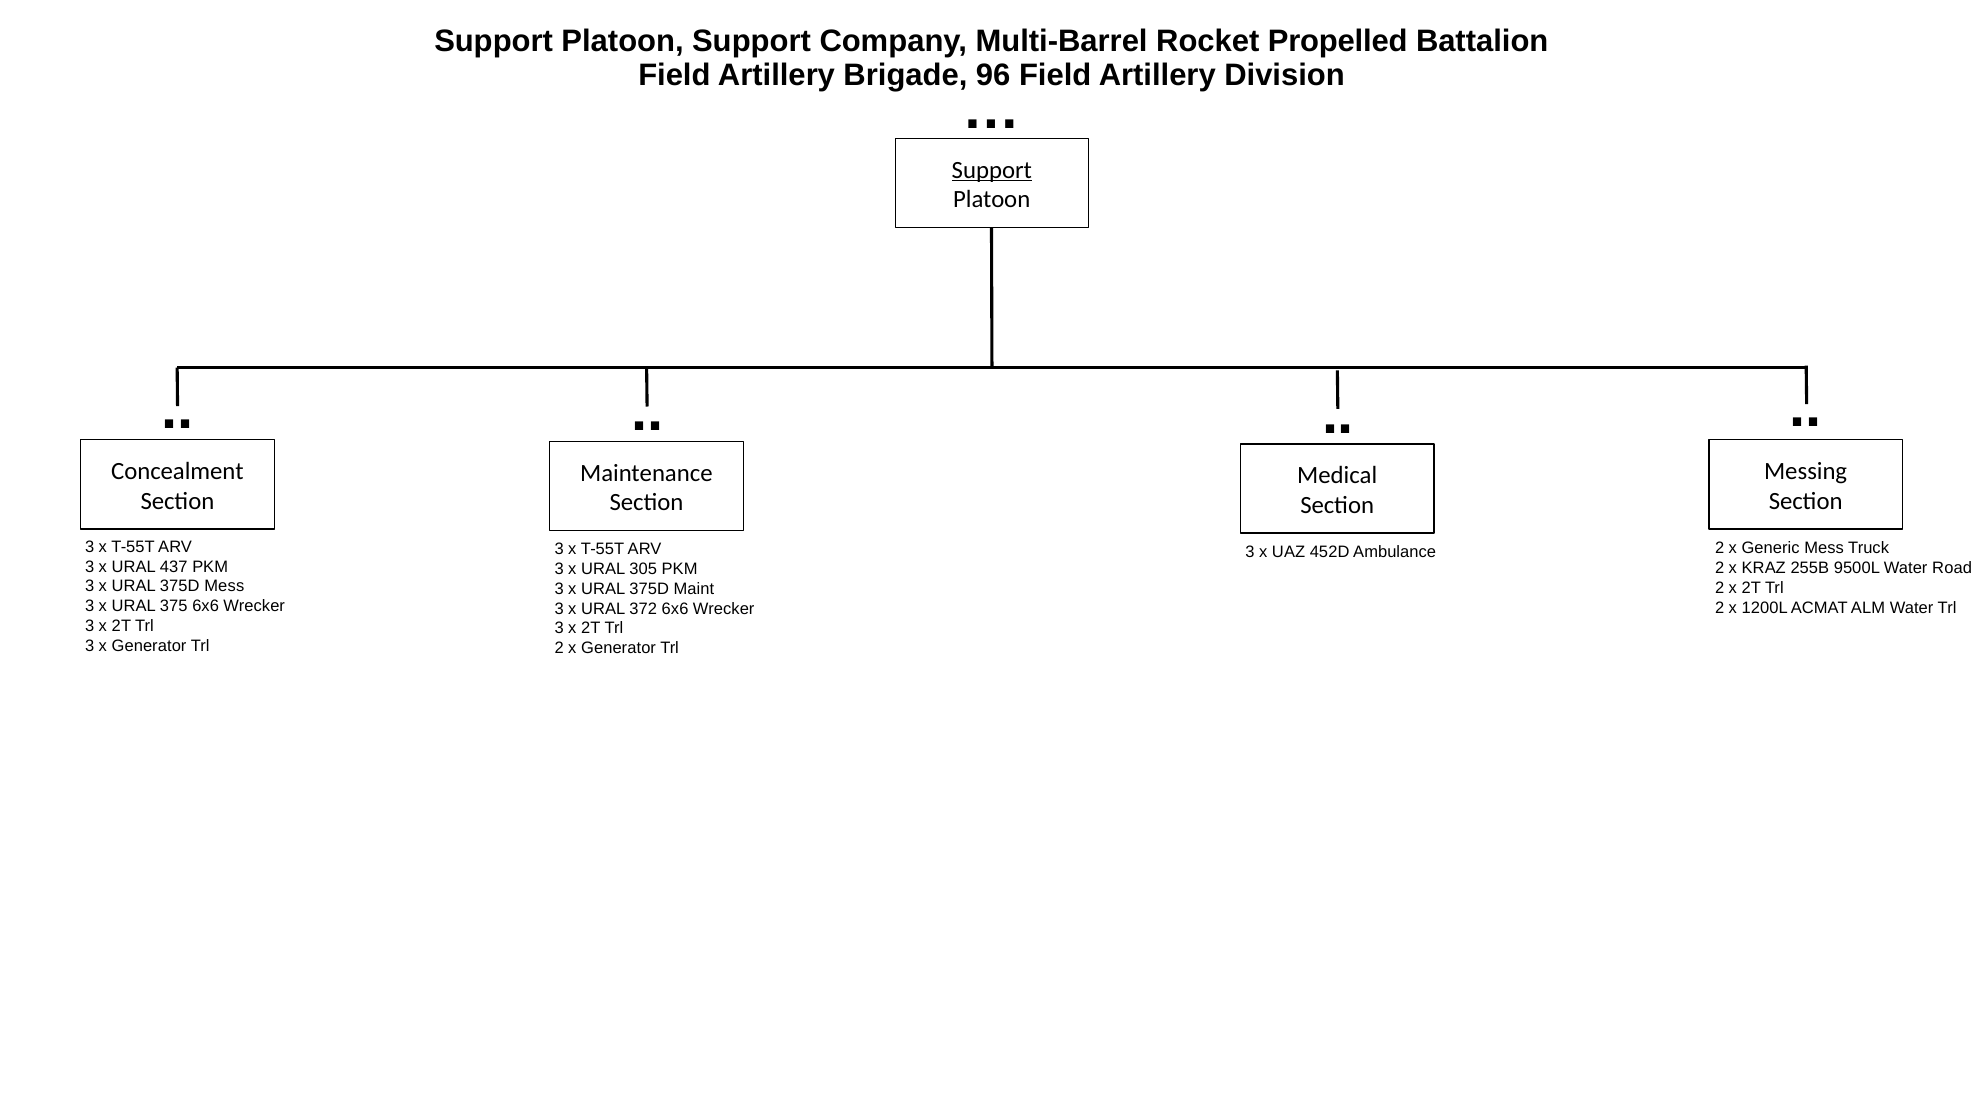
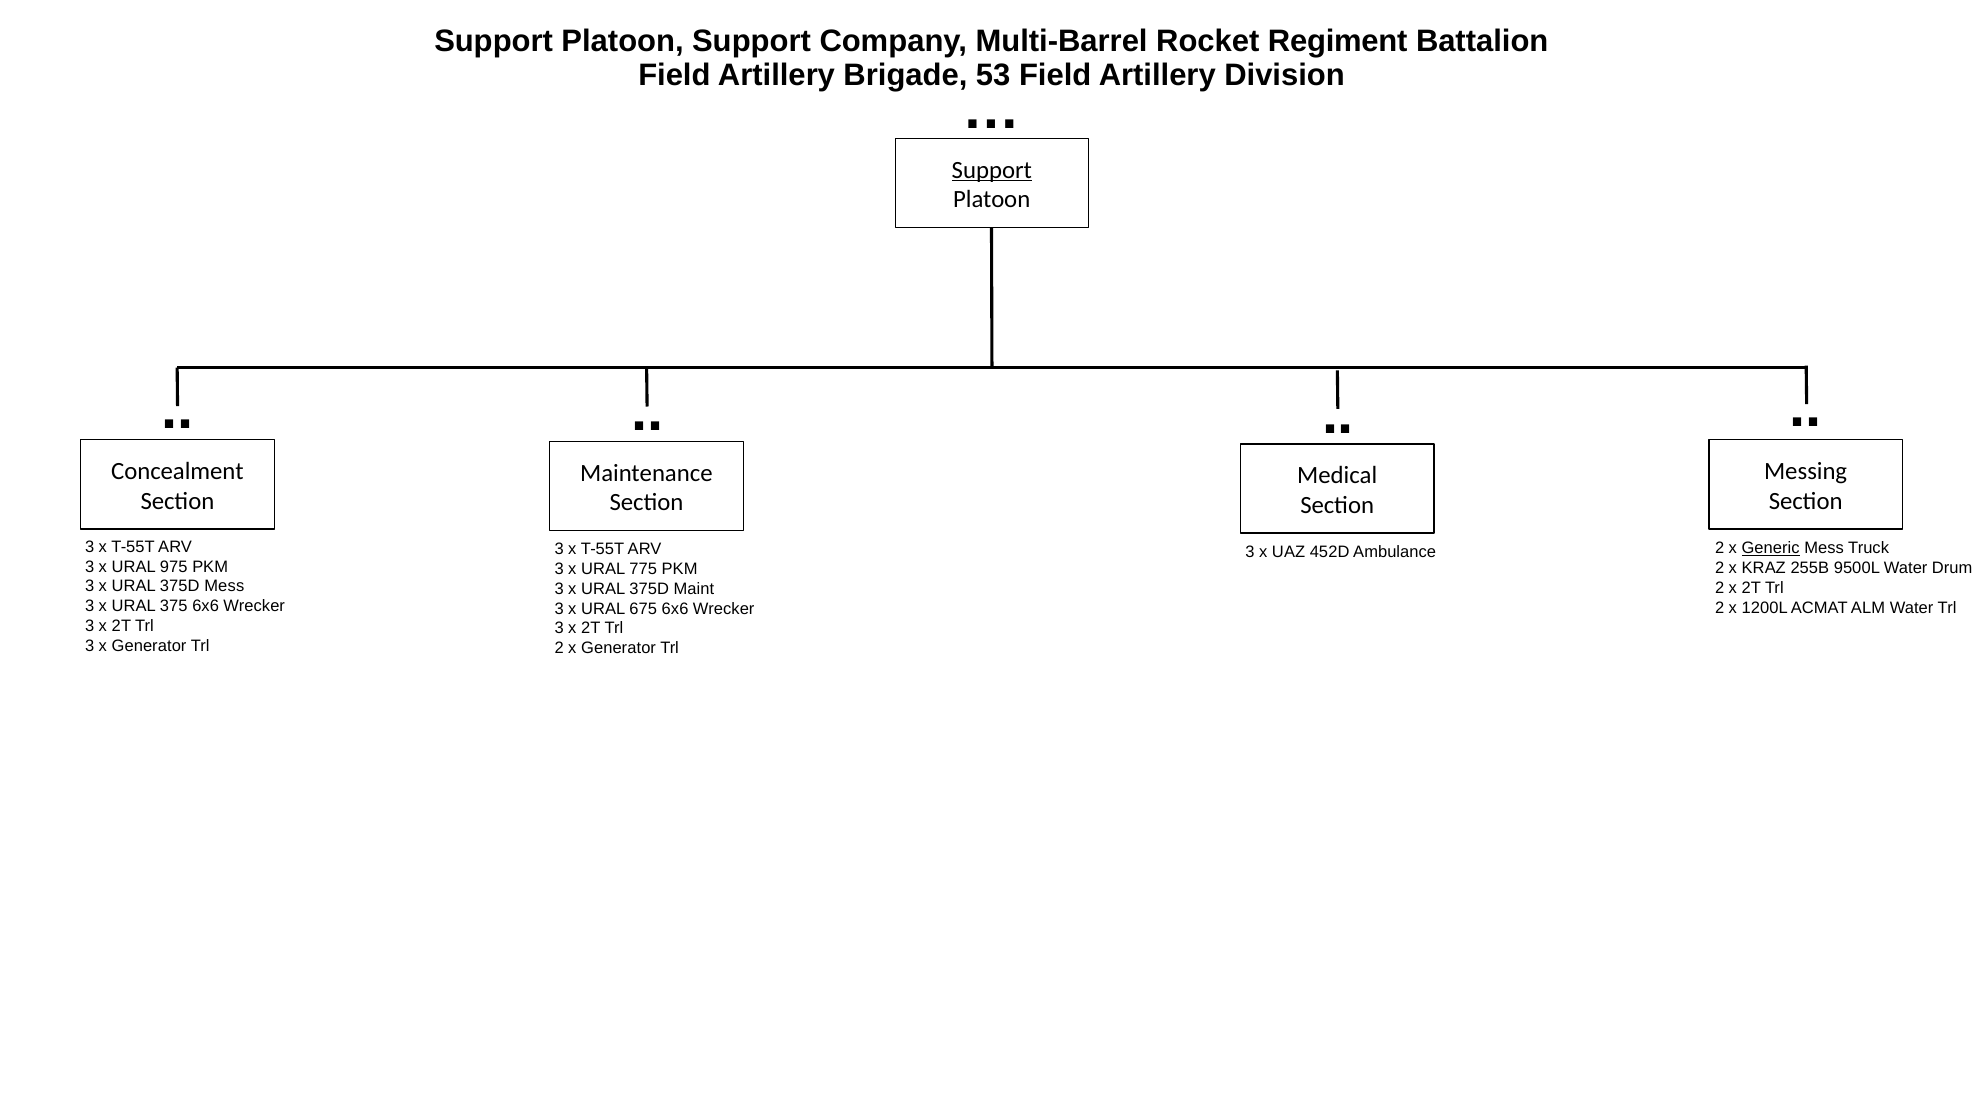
Propelled: Propelled -> Regiment (1338, 42)
96: 96 -> 53 (993, 75)
Generic underline: none -> present (1771, 548)
437: 437 -> 975 (174, 567)
Road: Road -> Drum (1952, 568)
305: 305 -> 775 (643, 569)
372: 372 -> 675 (643, 609)
